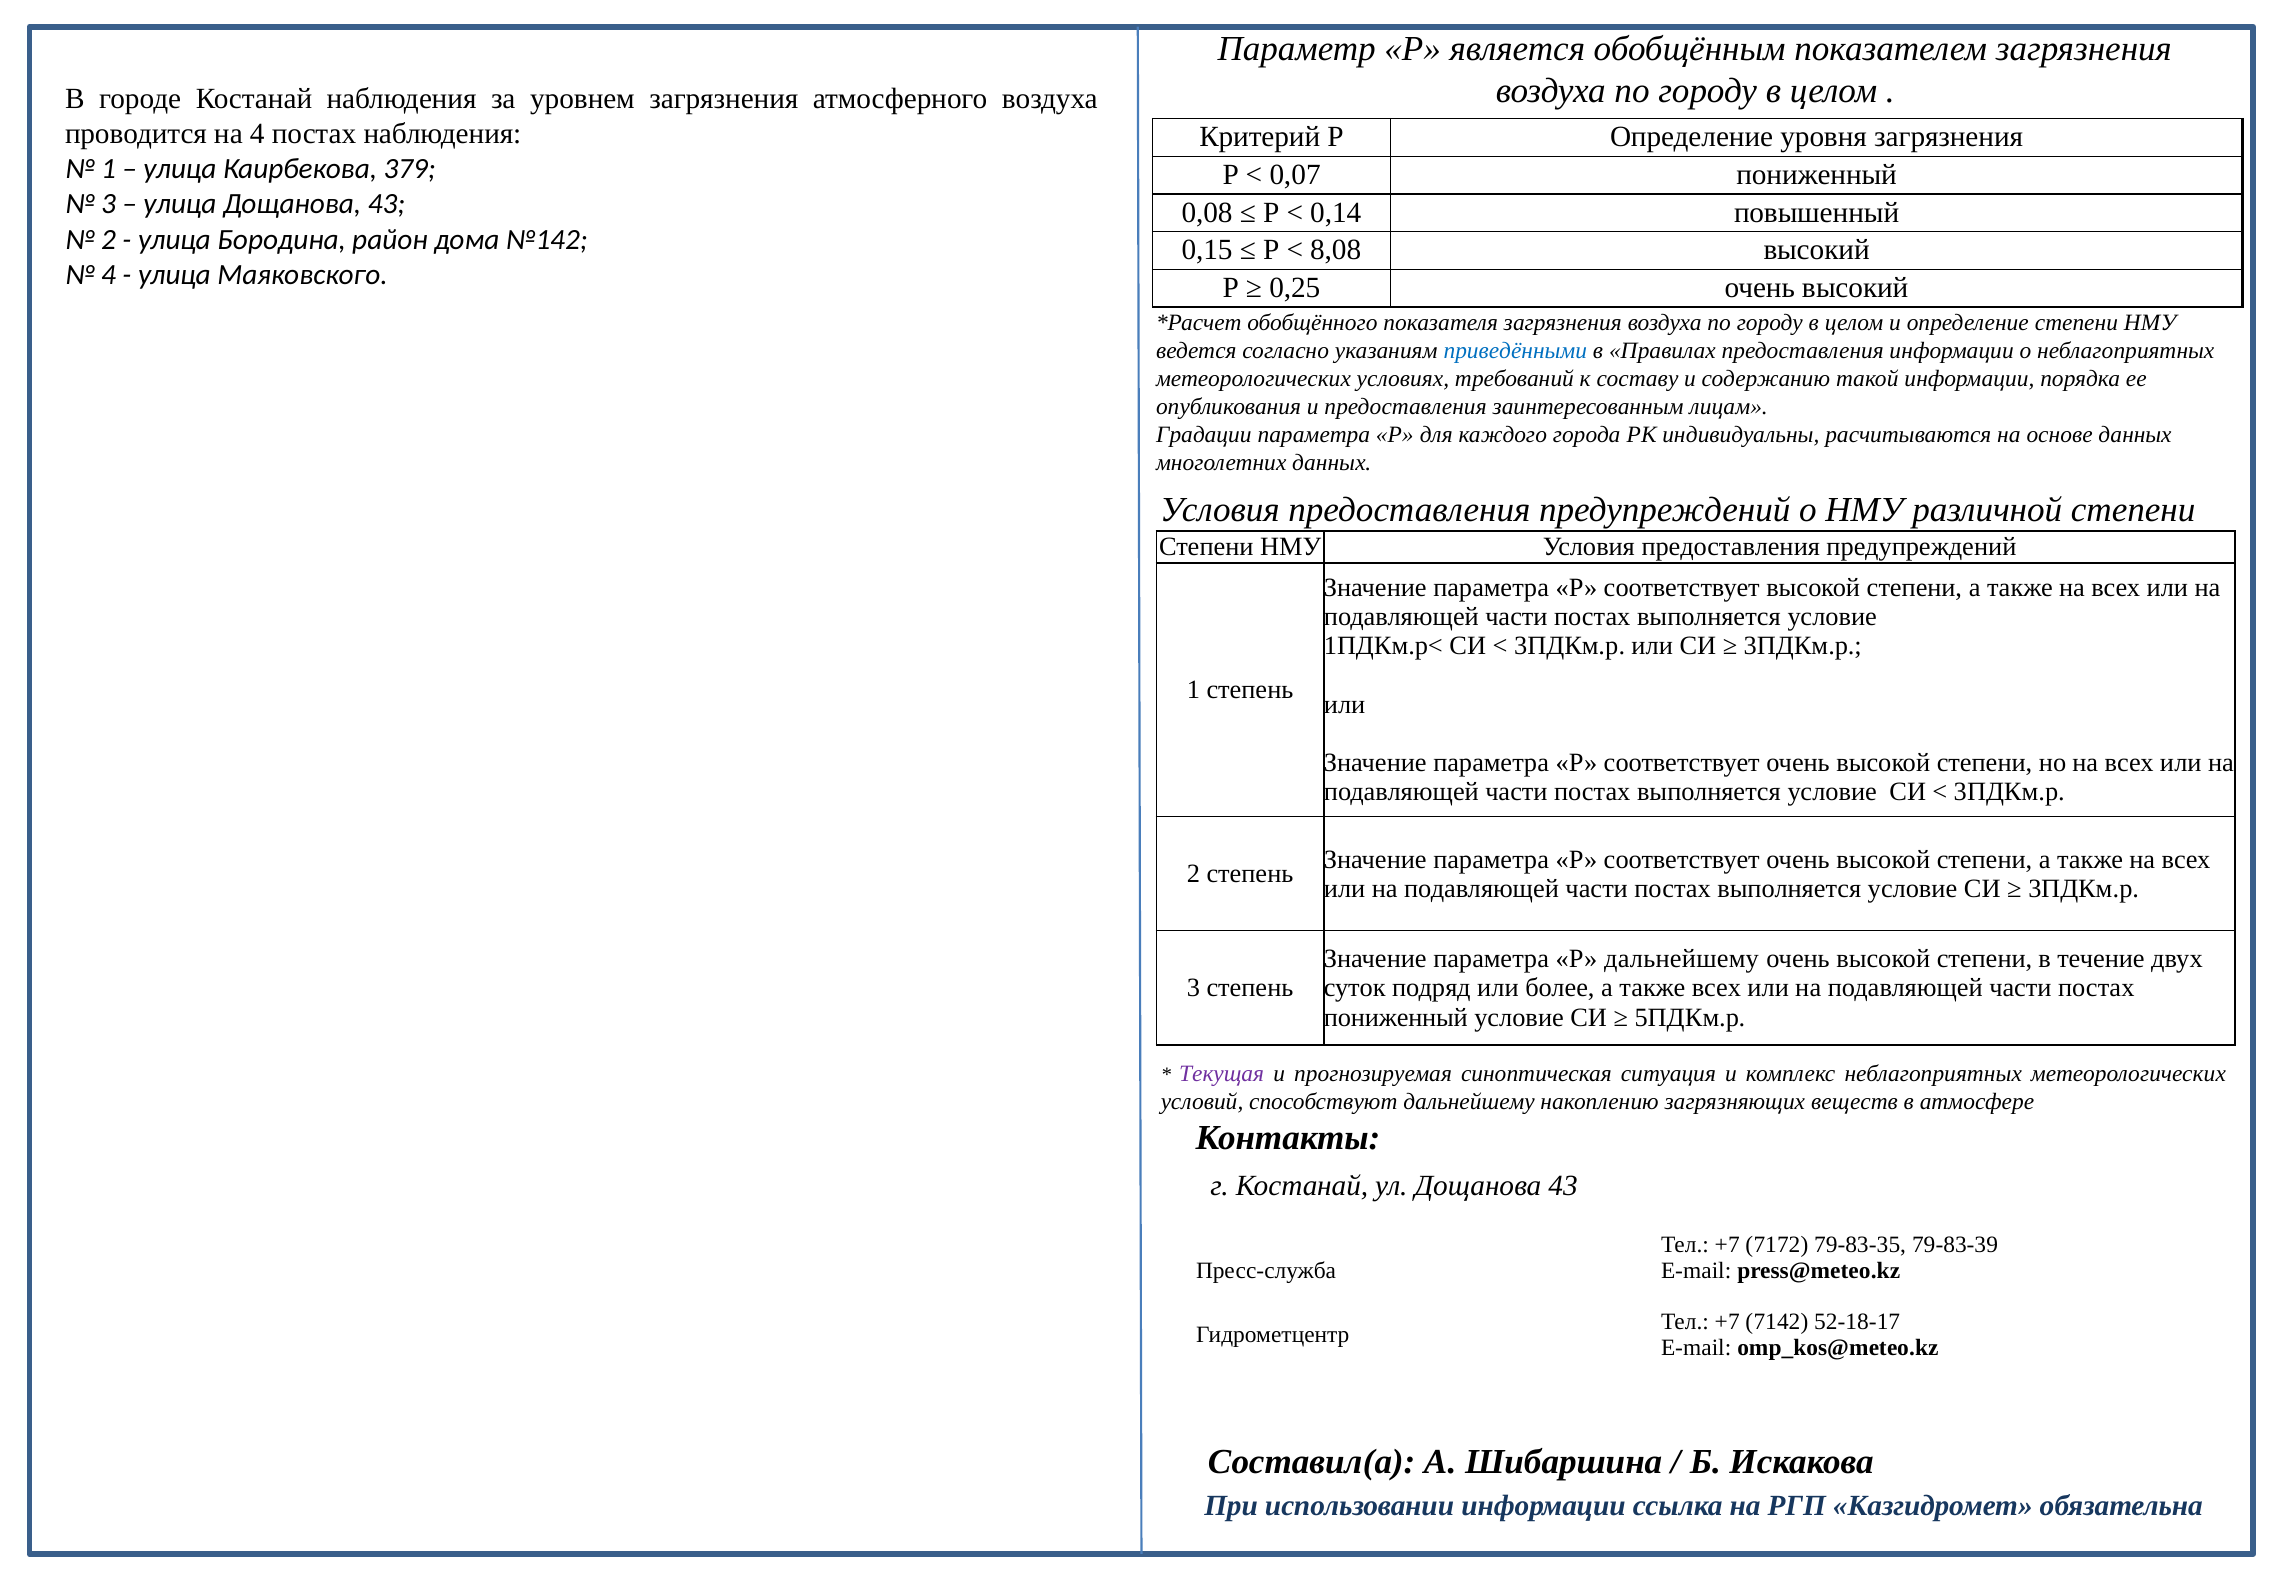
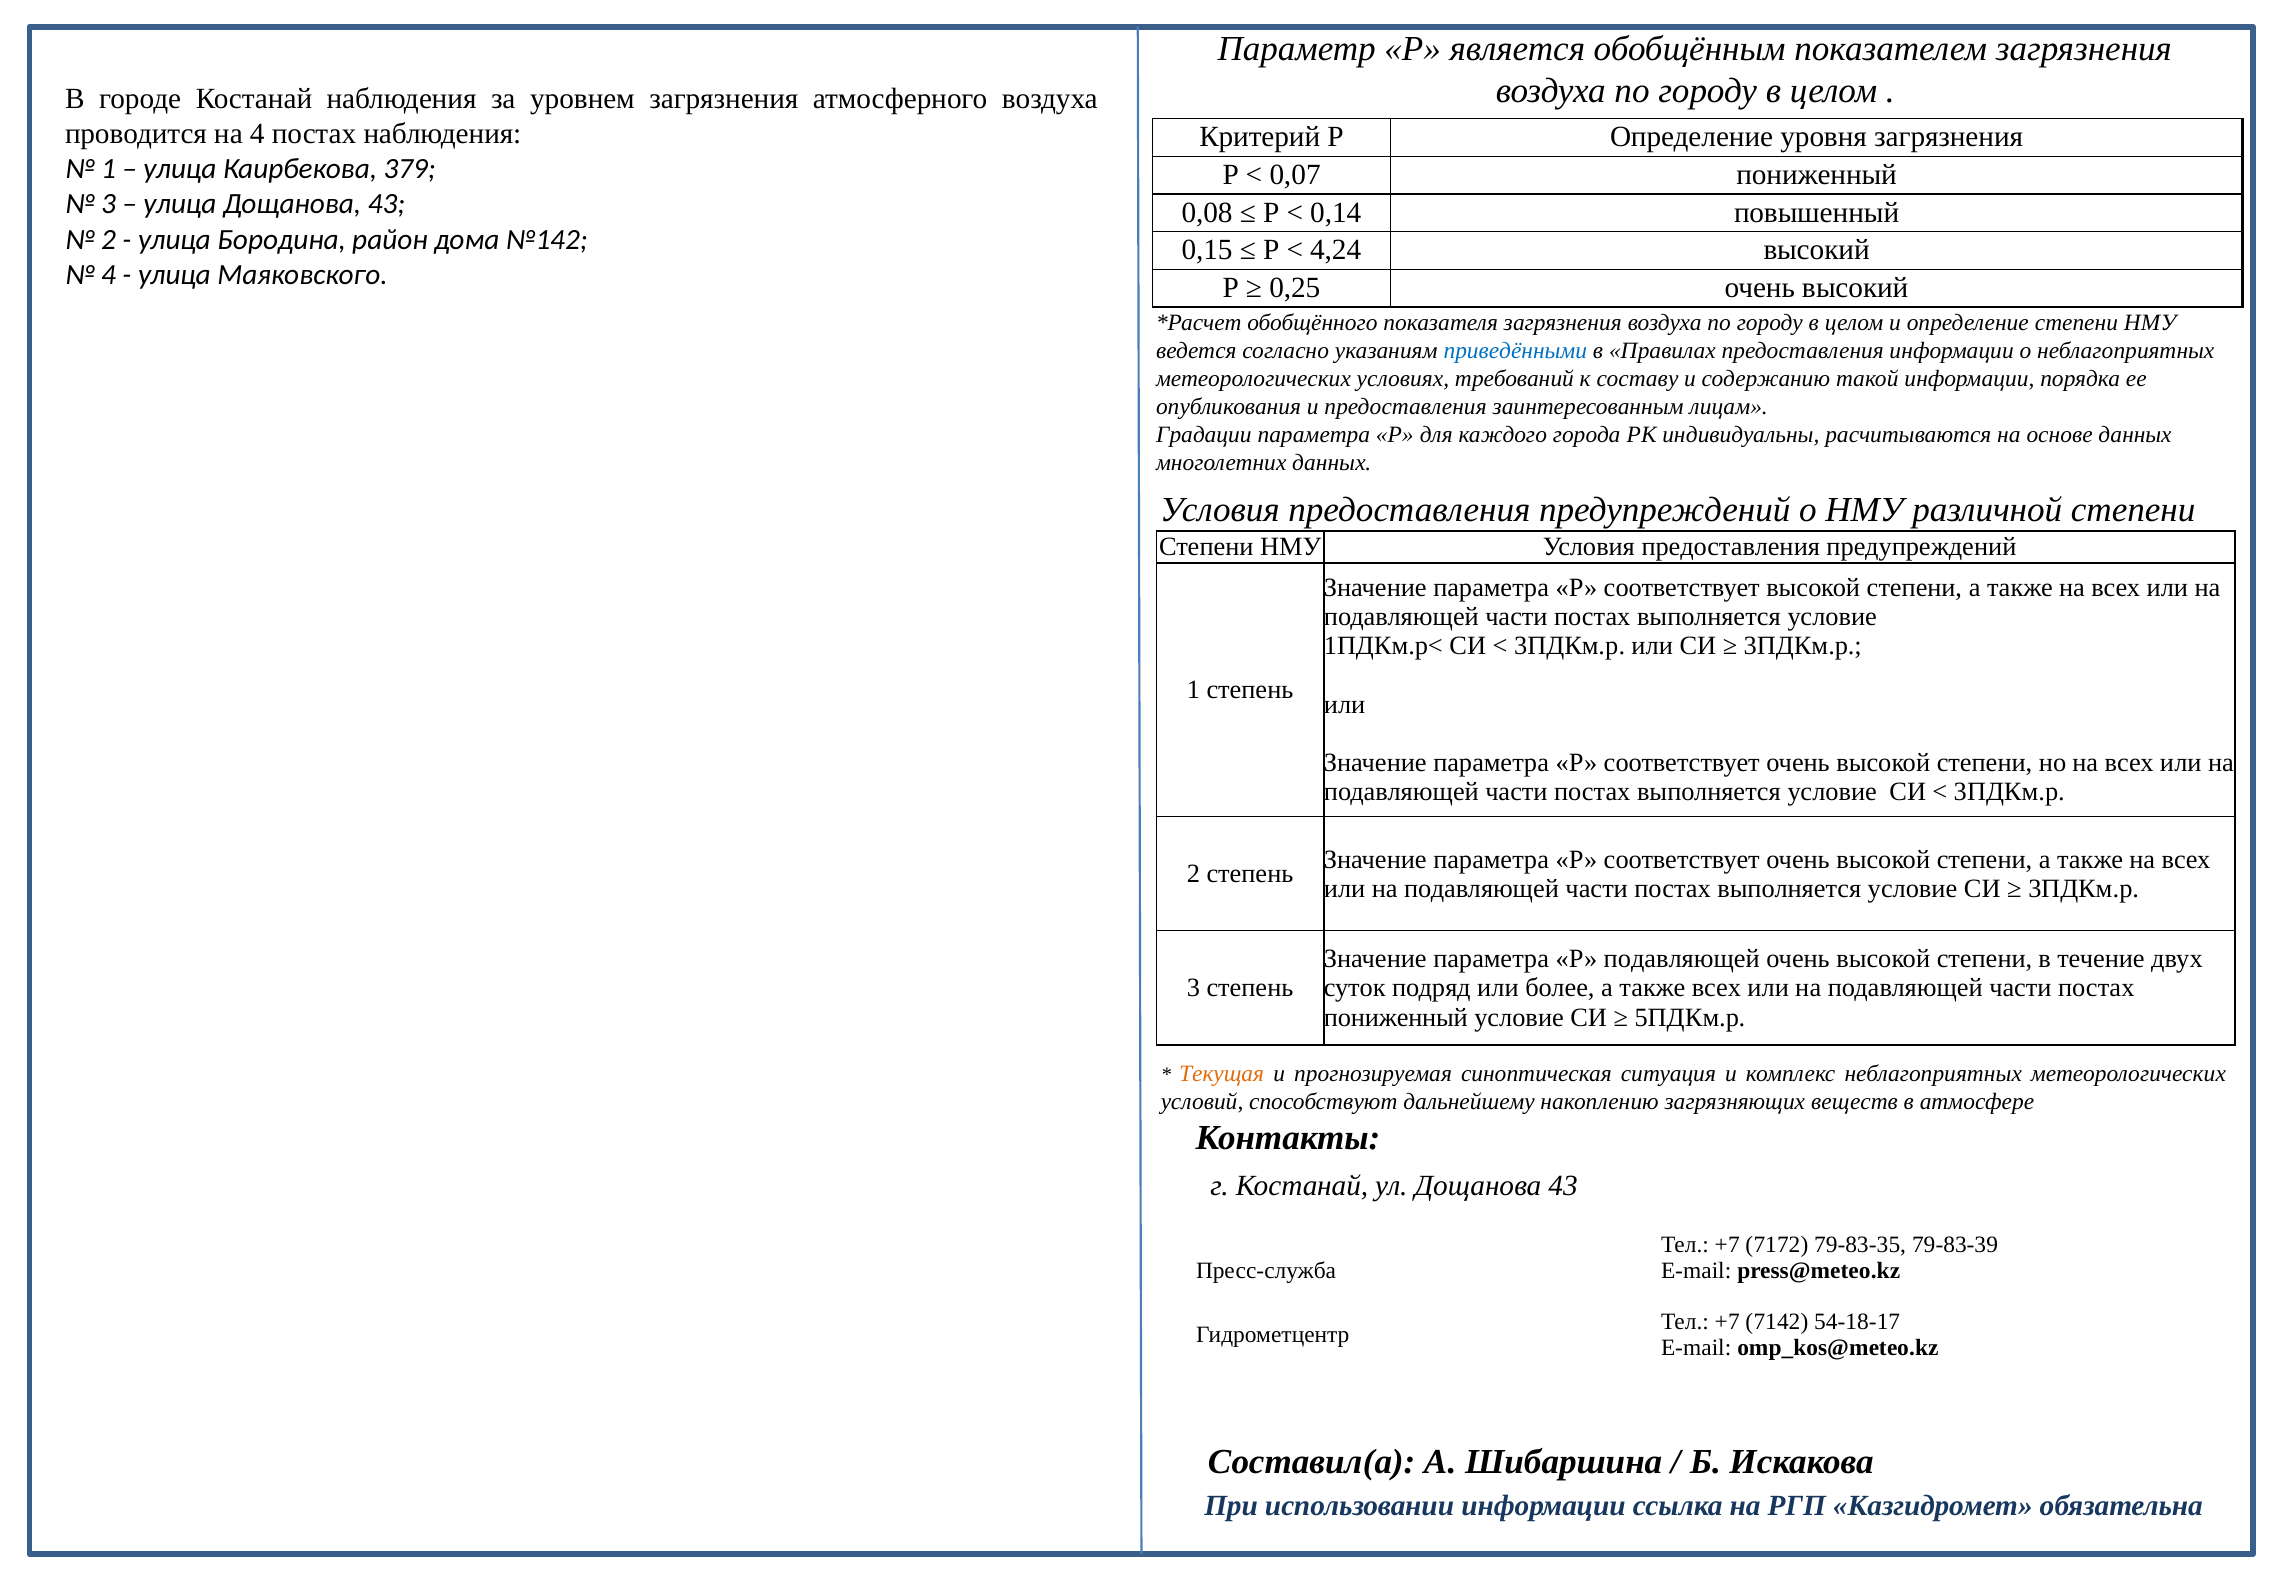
8,08: 8,08 -> 4,24 (1336, 250)
Р дальнейшему: дальнейшему -> подавляющей (1682, 959)
Текущая colour: purple -> orange (1222, 1073)
52-18-17: 52-18-17 -> 54-18-17 (1857, 1322)
